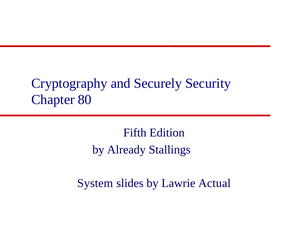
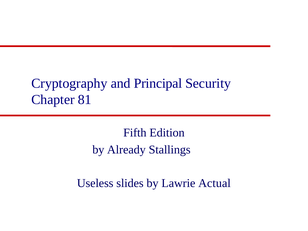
Securely: Securely -> Principal (158, 83)
80: 80 -> 81 (85, 100)
System: System -> Useless (95, 183)
